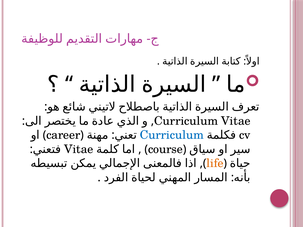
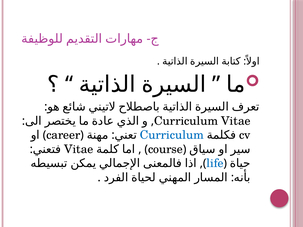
life colour: orange -> blue (215, 163)
